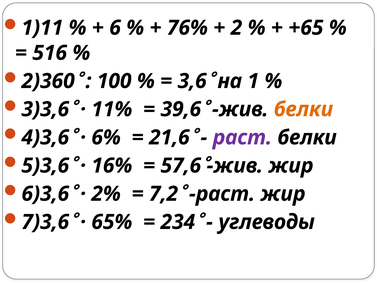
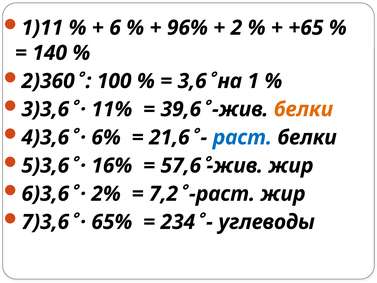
76%: 76% -> 96% (187, 28)
516: 516 -> 140 (50, 53)
раст colour: purple -> blue (242, 137)
